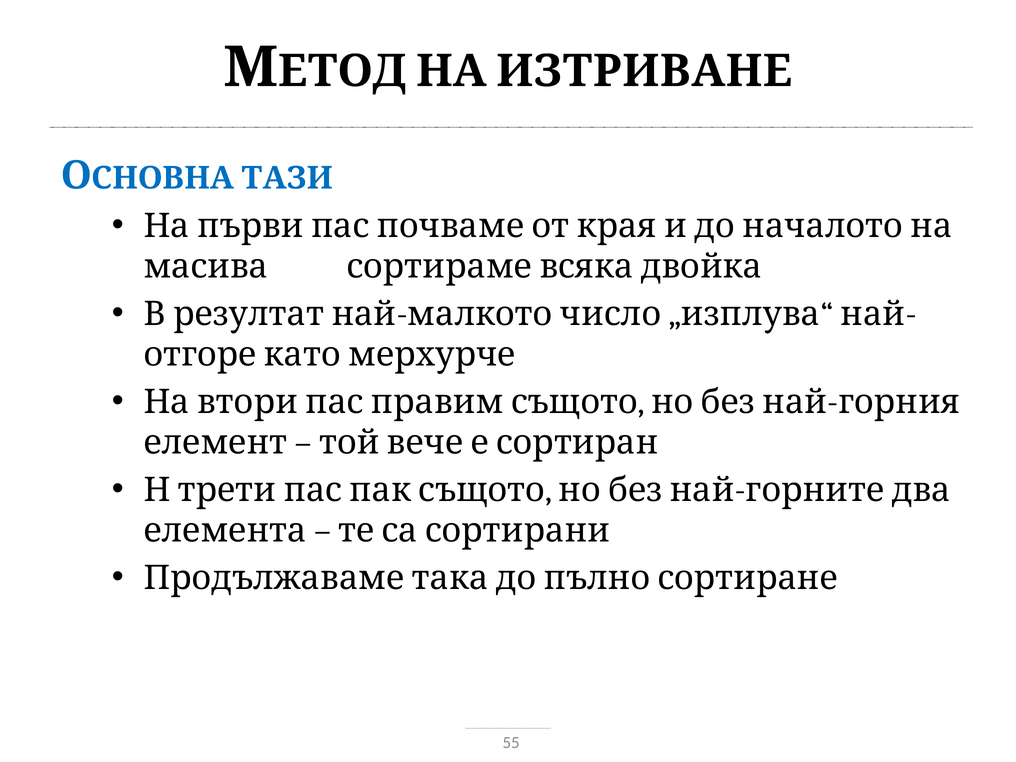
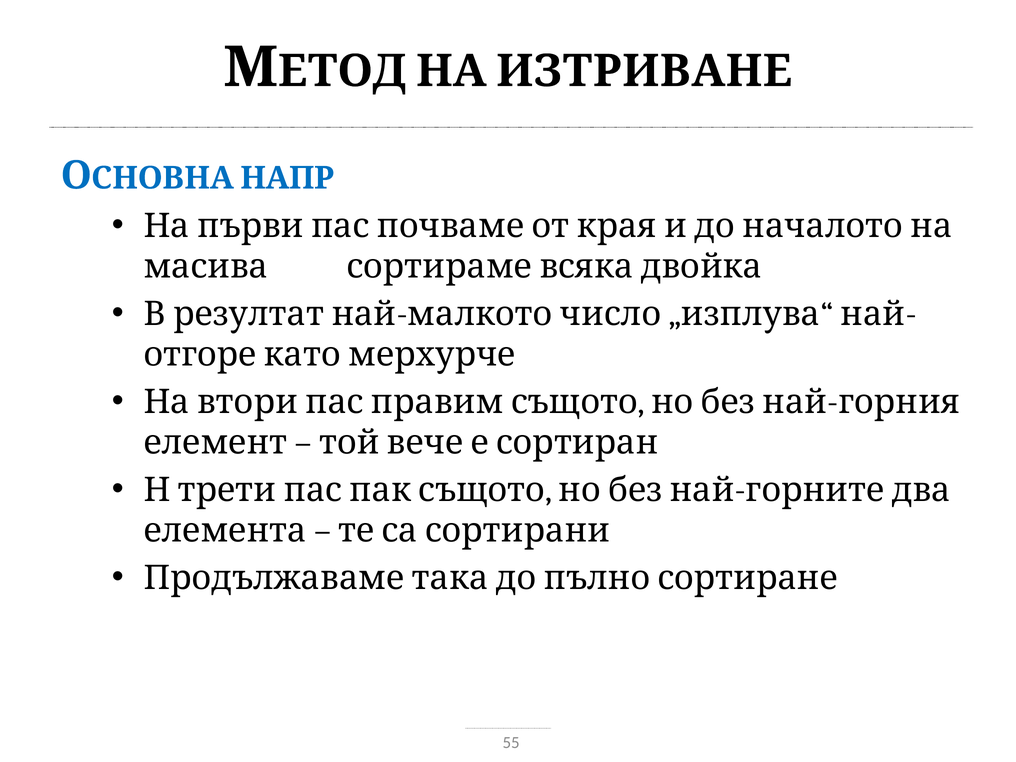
ТАЗИ: ТАЗИ -> НАПР (287, 178)
